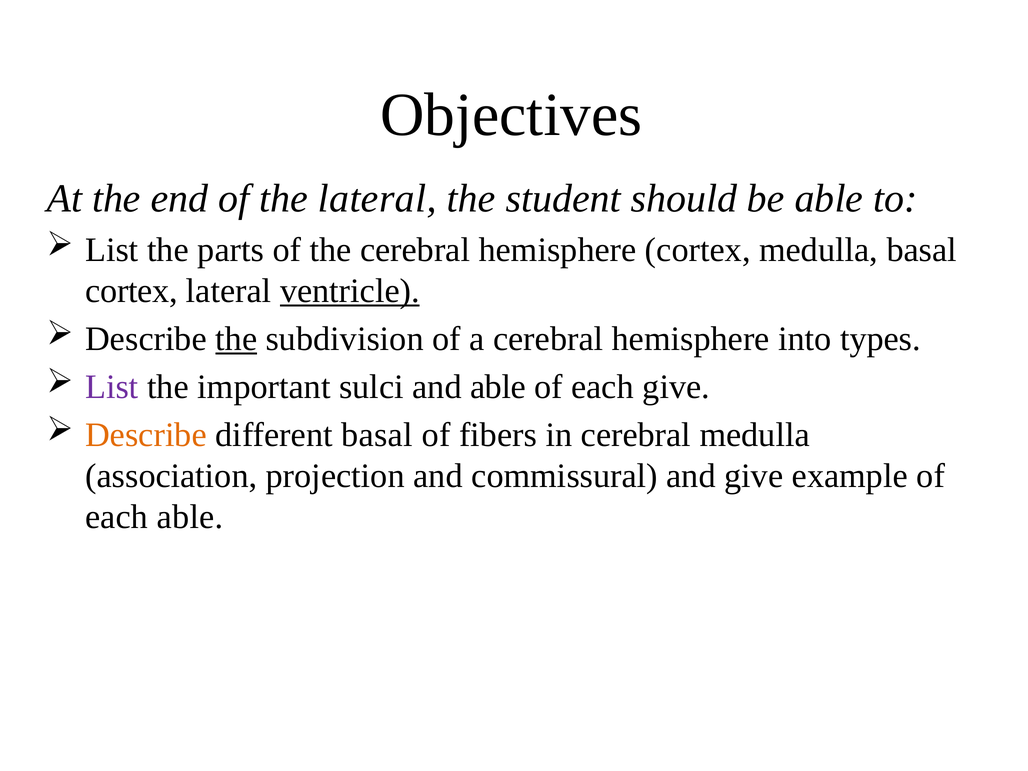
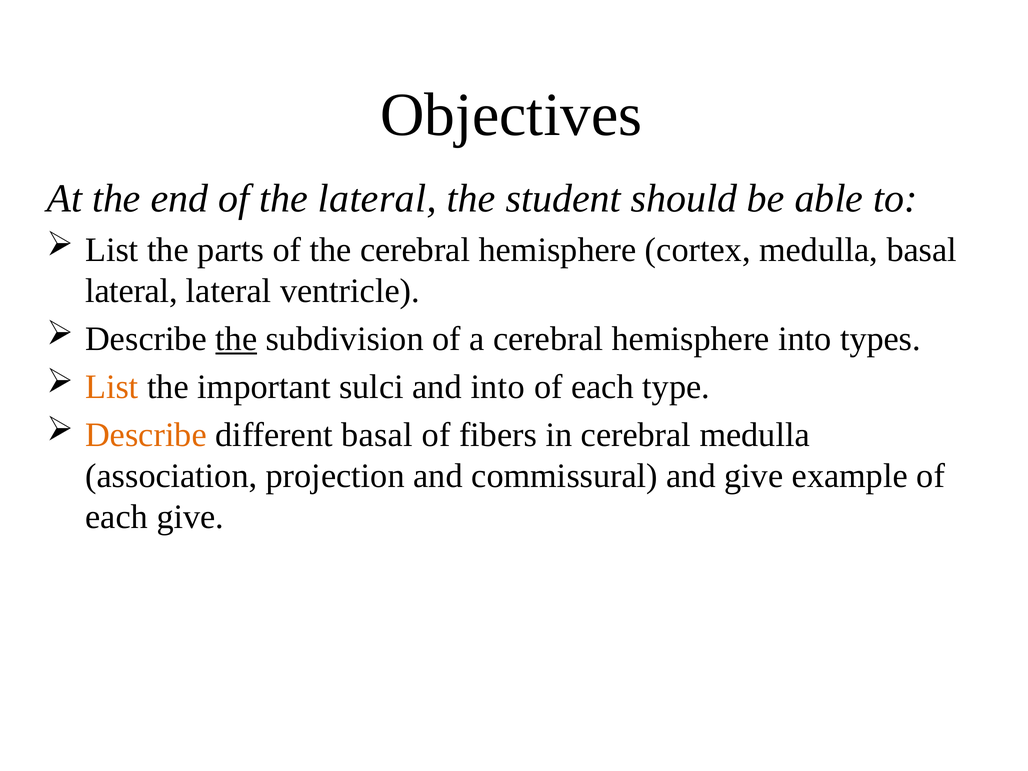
cortex: cortex -> lateral (131, 291)
ventricle underline: present -> none (350, 291)
List colour: purple -> orange (112, 387)
and able: able -> into (498, 387)
each give: give -> type (676, 387)
each able: able -> give (190, 517)
